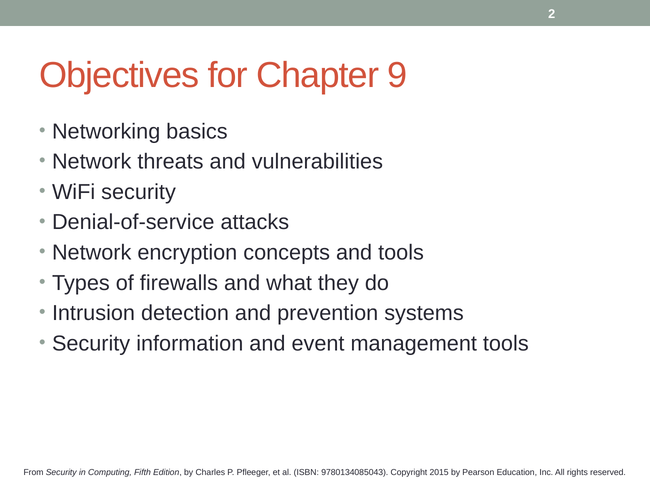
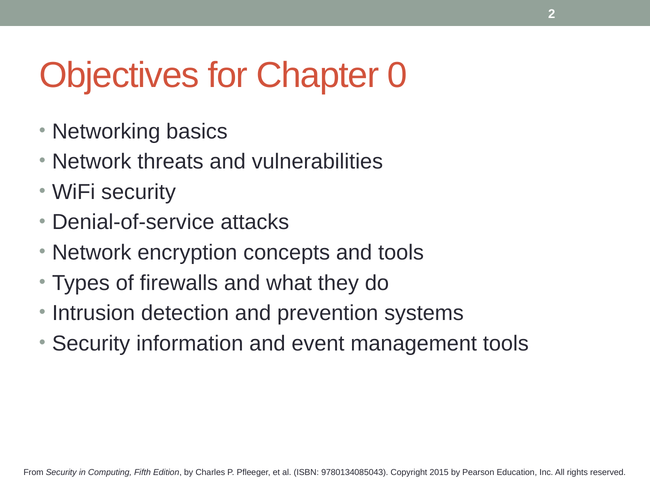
9: 9 -> 0 (397, 76)
